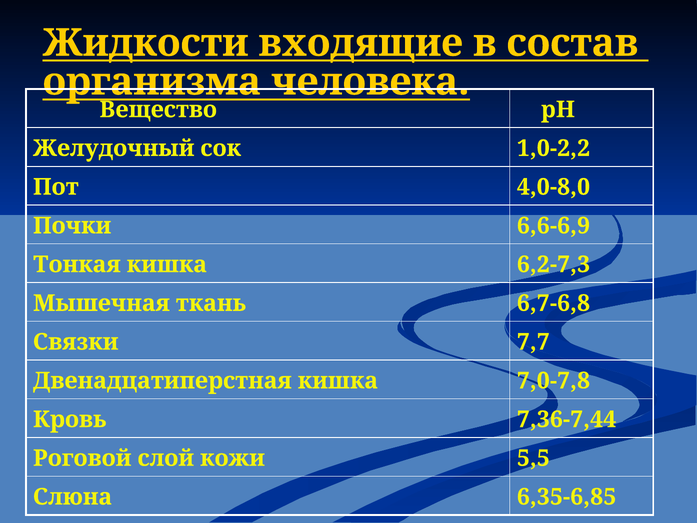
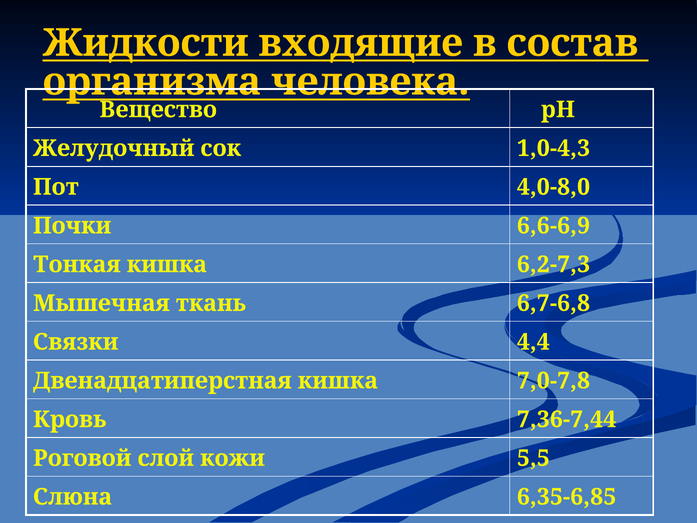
1,0-2,2: 1,0-2,2 -> 1,0-4,3 (553, 148)
7,7: 7,7 -> 4,4 (533, 342)
